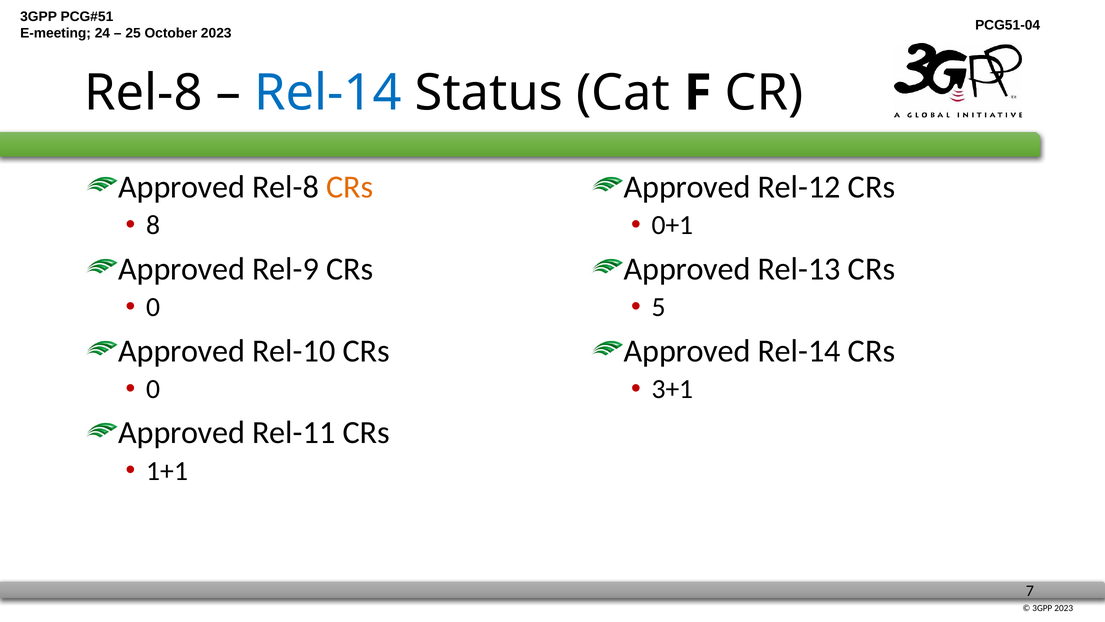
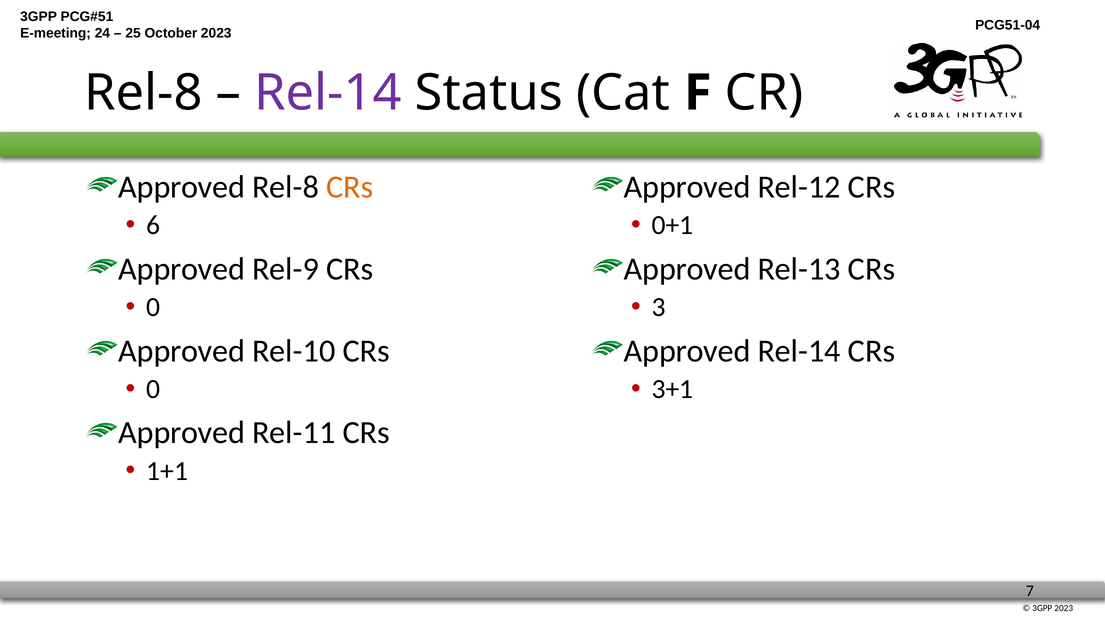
Rel-14 colour: blue -> purple (328, 93)
8: 8 -> 6 (153, 225)
5: 5 -> 3 (659, 307)
